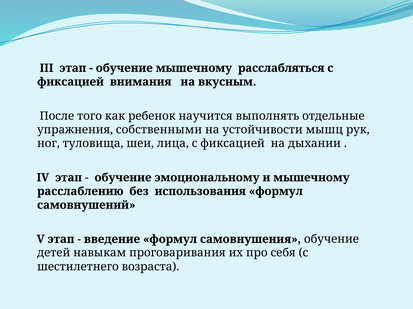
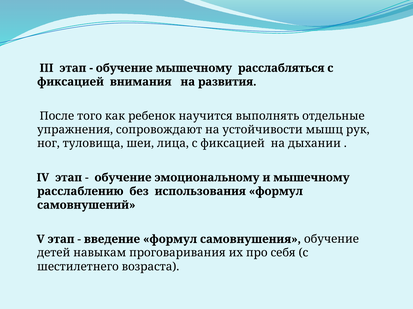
вкусным: вкусным -> развития (227, 82)
собственными: собственными -> сопровождают (159, 130)
